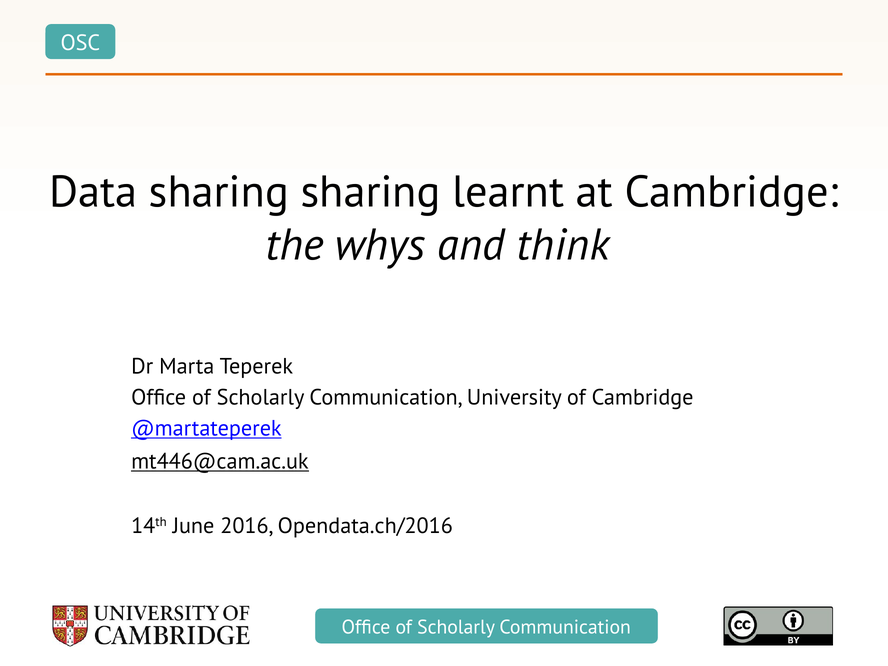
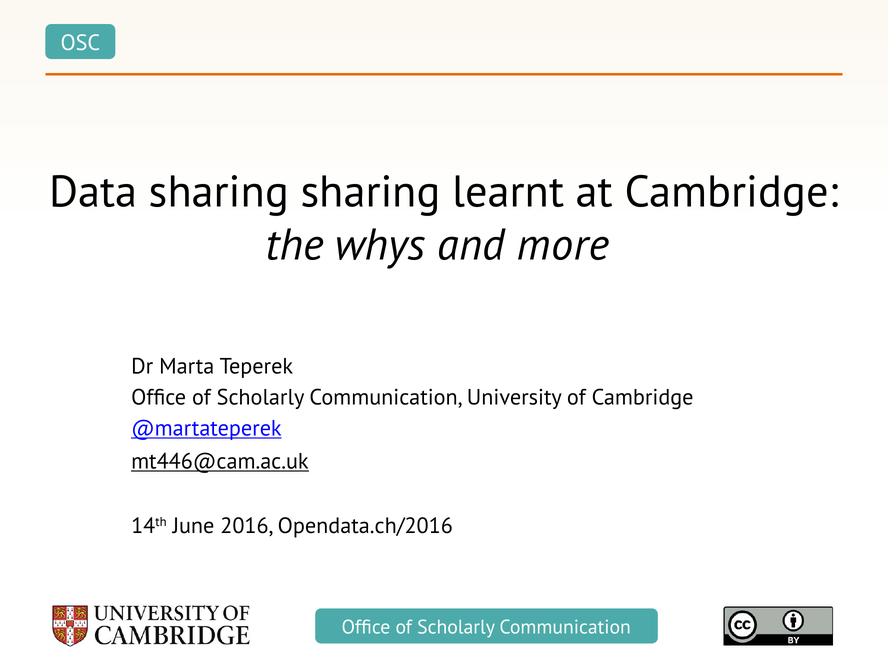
think: think -> more (563, 245)
